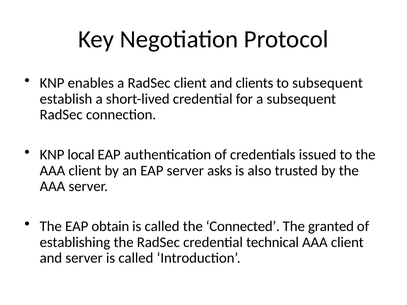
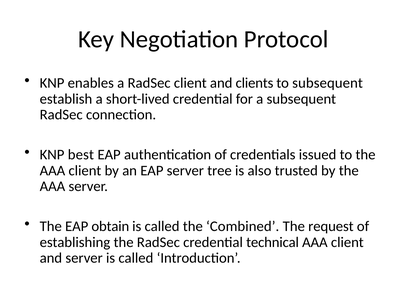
local: local -> best (81, 155)
asks: asks -> tree (220, 171)
Connected: Connected -> Combined (243, 227)
granted: granted -> request (331, 227)
